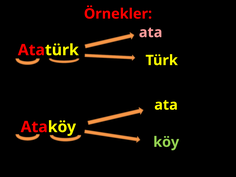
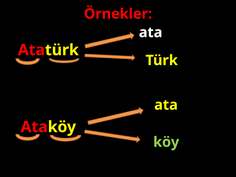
ata colour: pink -> white (151, 32)
